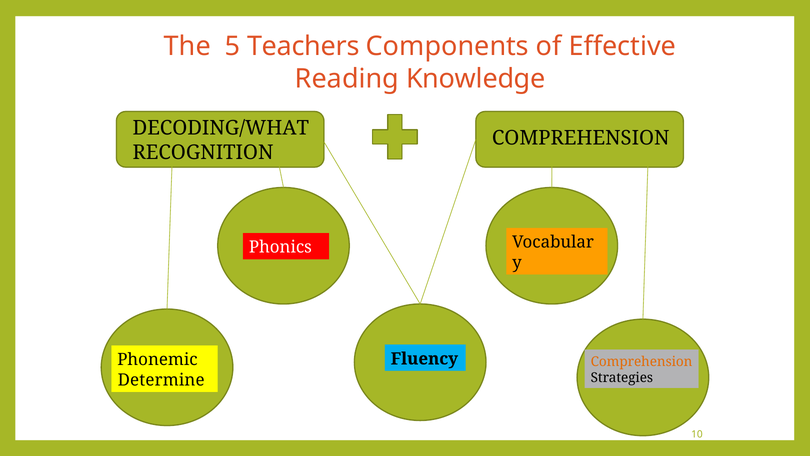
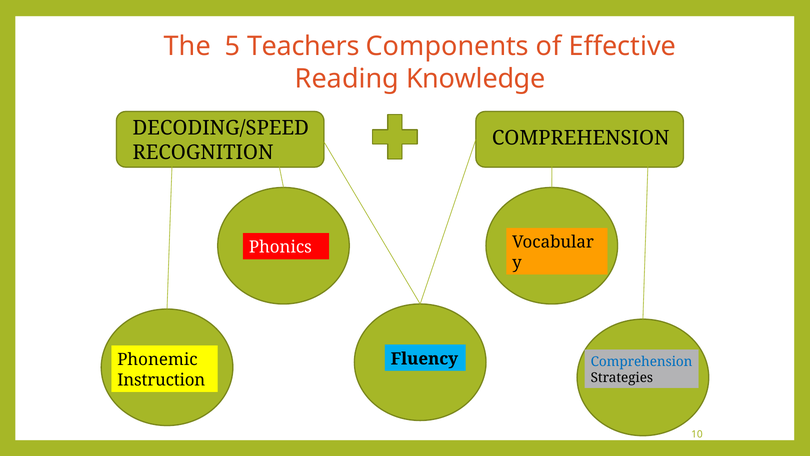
DECODING/WHAT: DECODING/WHAT -> DECODING/SPEED (221, 128)
Comprehension colour: orange -> blue (642, 361)
Determine: Determine -> Instruction (161, 380)
